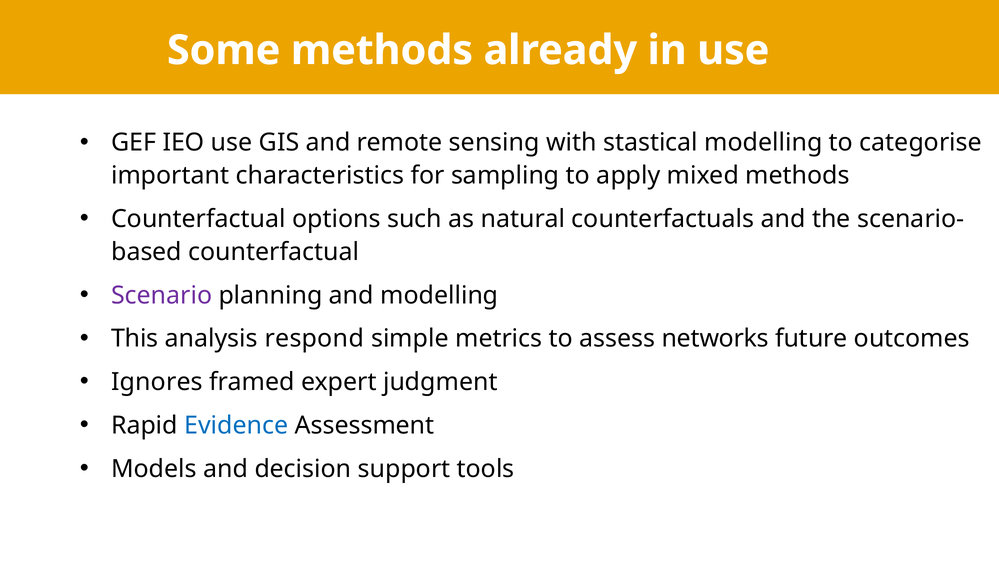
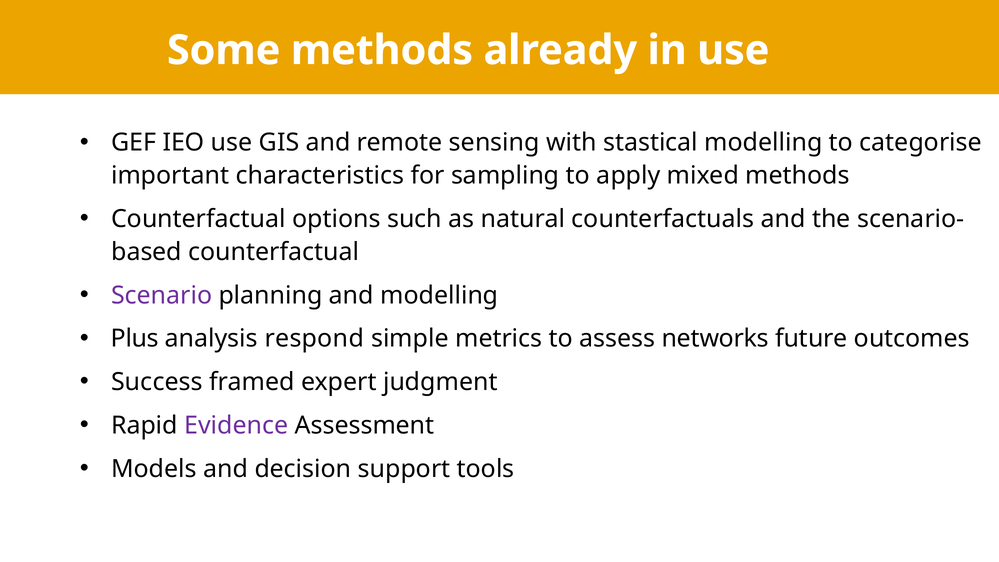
This: This -> Plus (135, 339)
Ignores: Ignores -> Success (157, 382)
Evidence colour: blue -> purple (236, 425)
